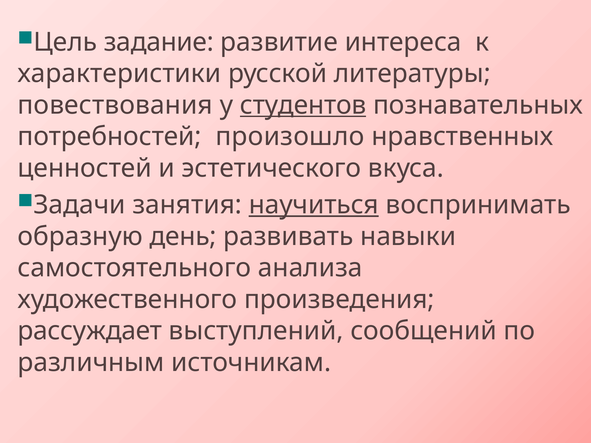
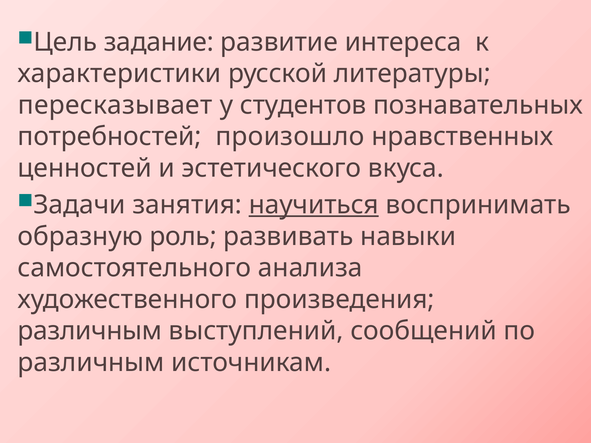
повествования: повествования -> пересказывает (115, 105)
студентов underline: present -> none (303, 105)
день: день -> роль (183, 236)
рассуждает: рассуждает -> различным (90, 331)
